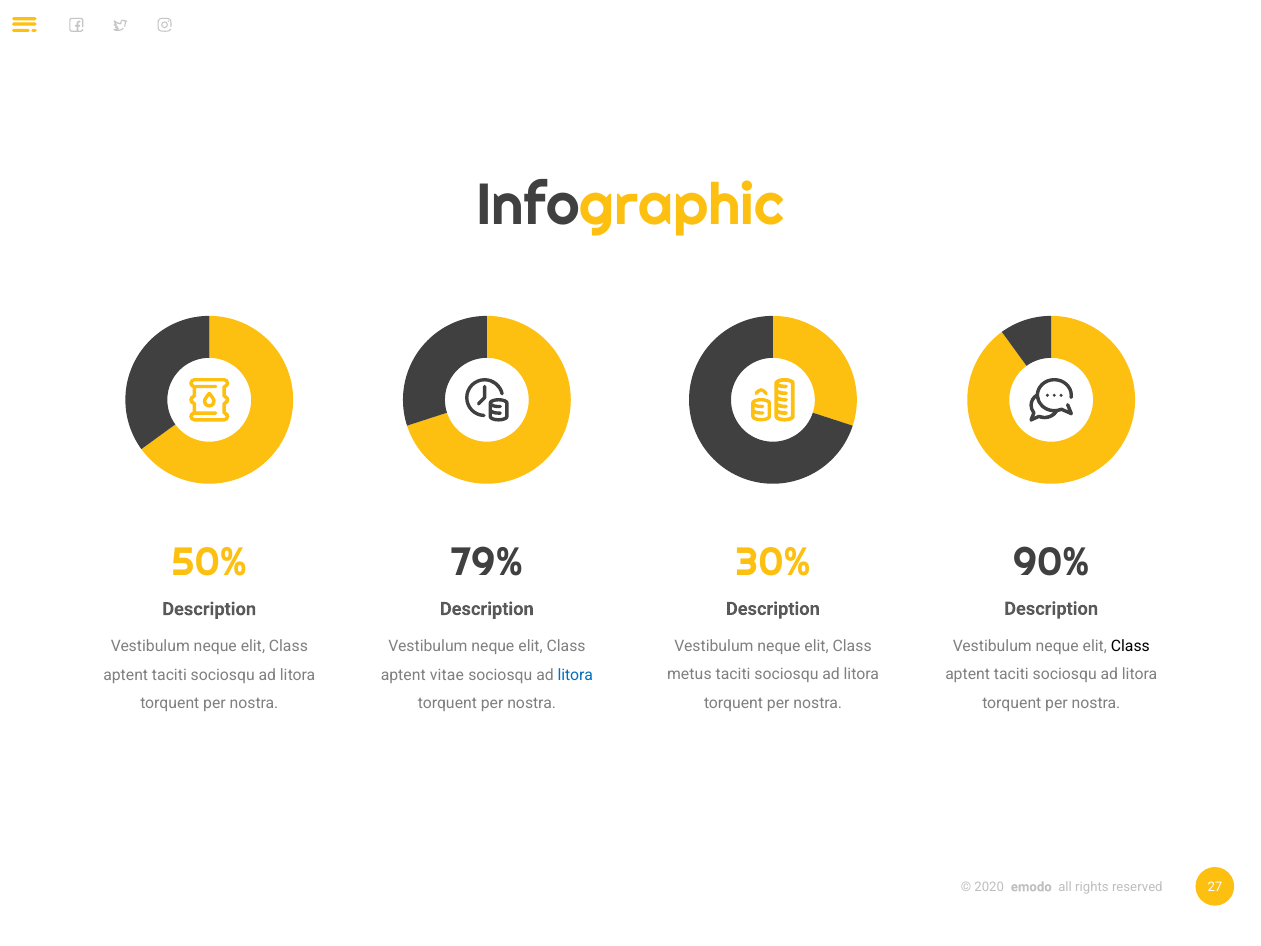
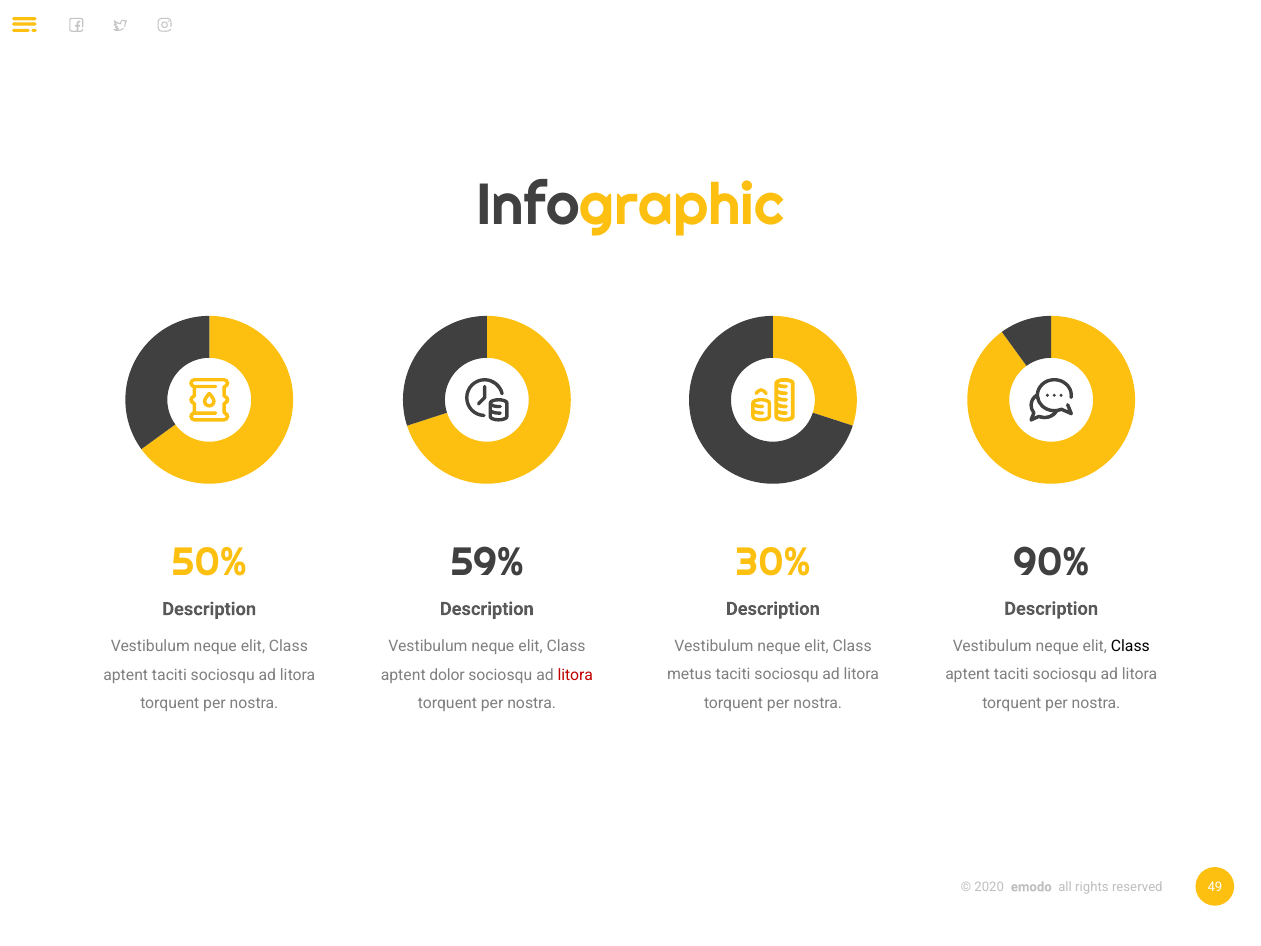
79%: 79% -> 59% (487, 562)
vitae: vitae -> dolor (447, 675)
litora colour: blue -> red (575, 675)
27: 27 -> 49 (1215, 887)
